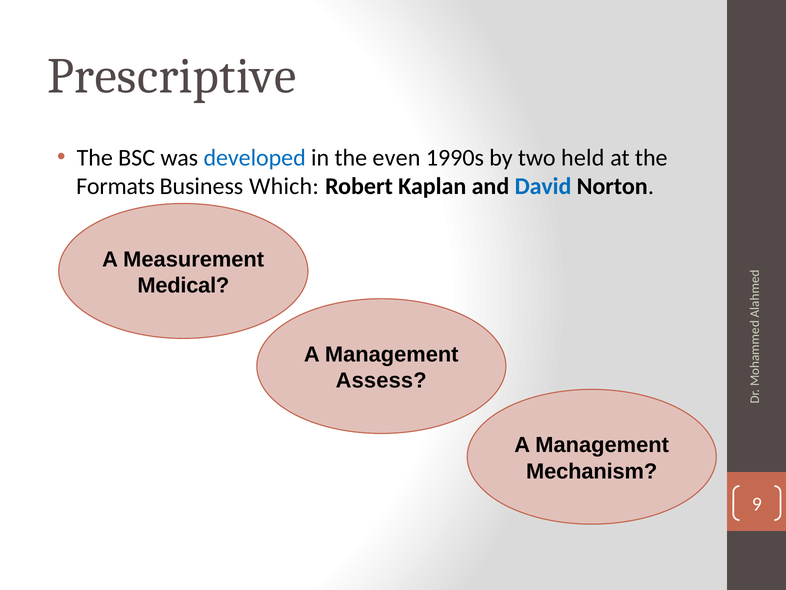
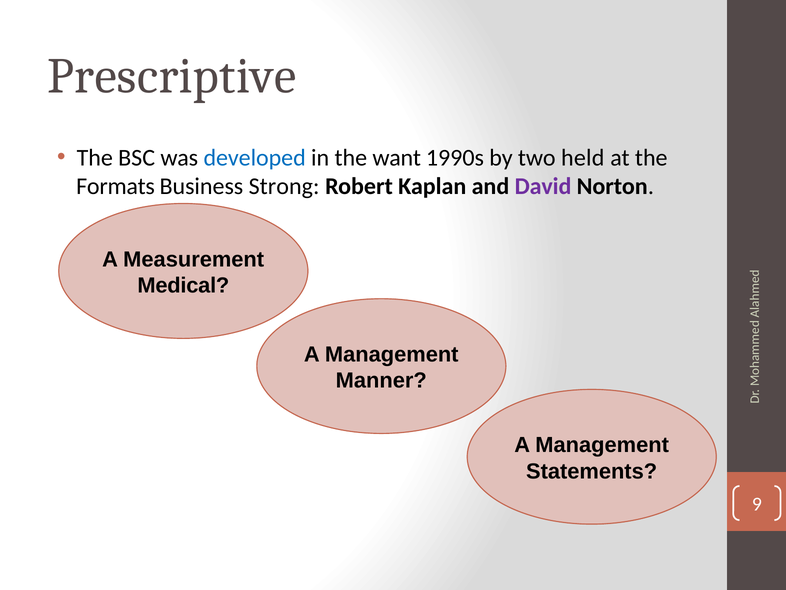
even: even -> want (397, 158)
Which: Which -> Strong (284, 186)
David colour: blue -> purple (543, 186)
Assess: Assess -> Manner (381, 380)
Mechanism: Mechanism -> Statements (592, 471)
